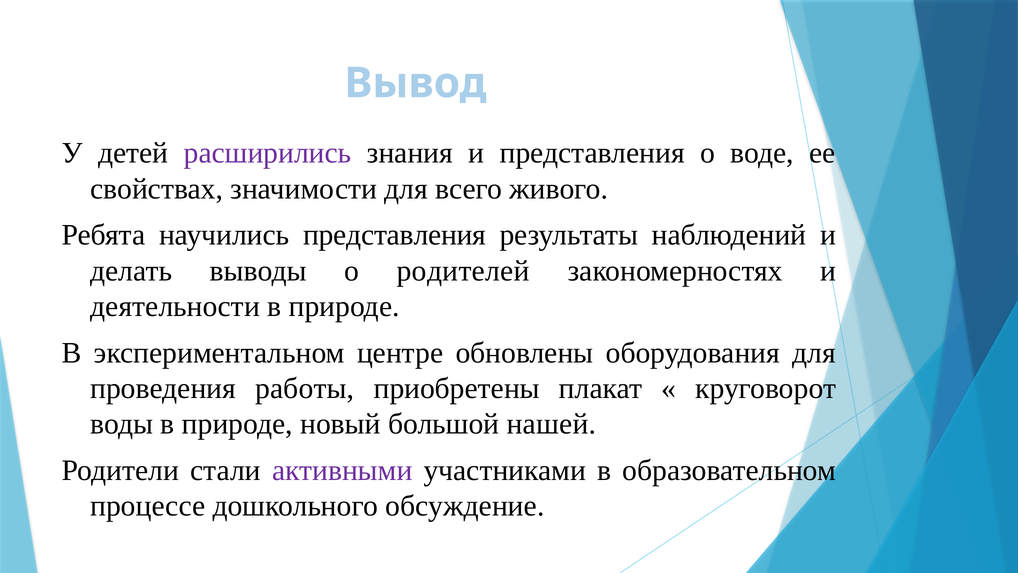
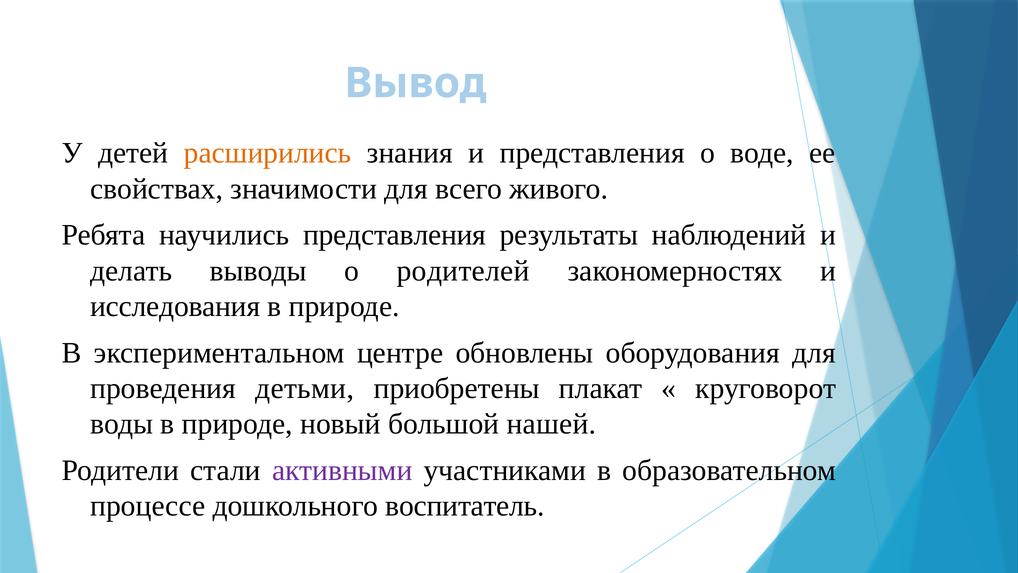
расширились colour: purple -> orange (268, 153)
деятельности: деятельности -> исследования (175, 306)
работы: работы -> детьми (305, 388)
обсуждение: обсуждение -> воспитатель (465, 506)
